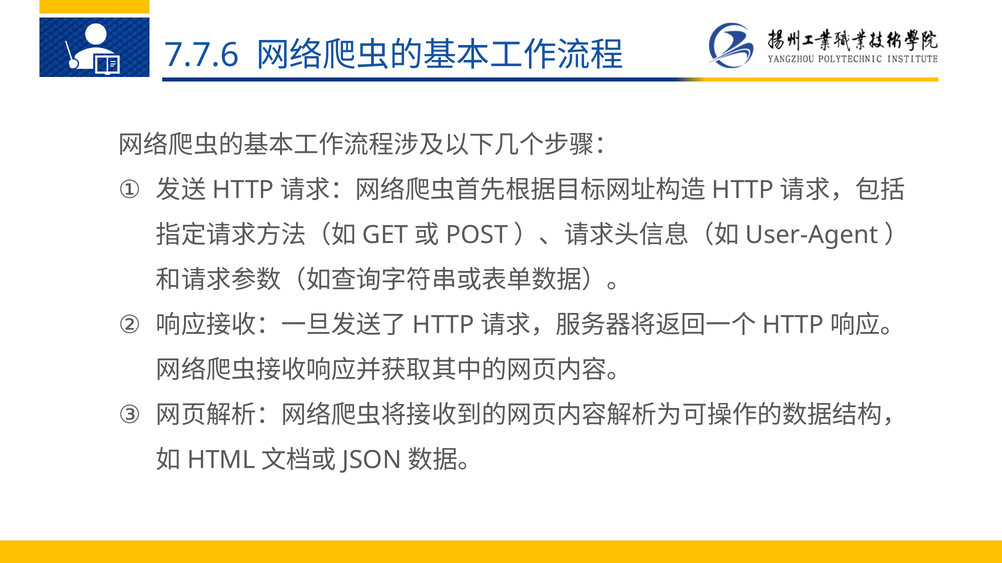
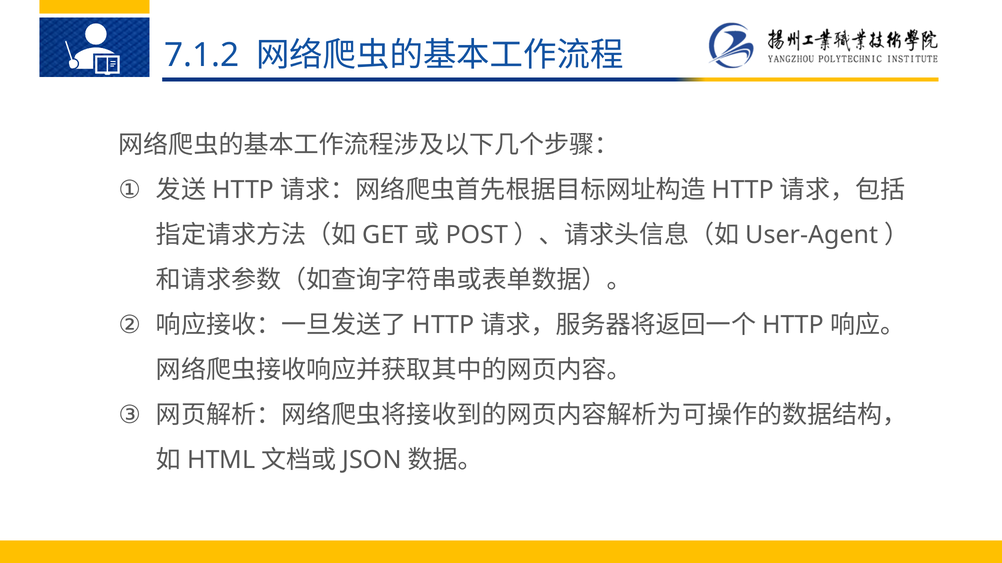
7.7.6: 7.7.6 -> 7.1.2 (202, 55)
